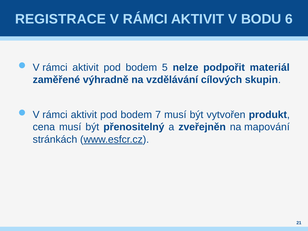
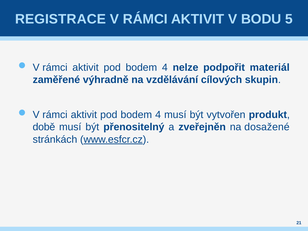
6: 6 -> 5 (289, 19)
5: 5 -> 4 (165, 68)
7: 7 -> 4 (158, 115)
cena: cena -> době (44, 127)
mapování: mapování -> dosažené (267, 127)
